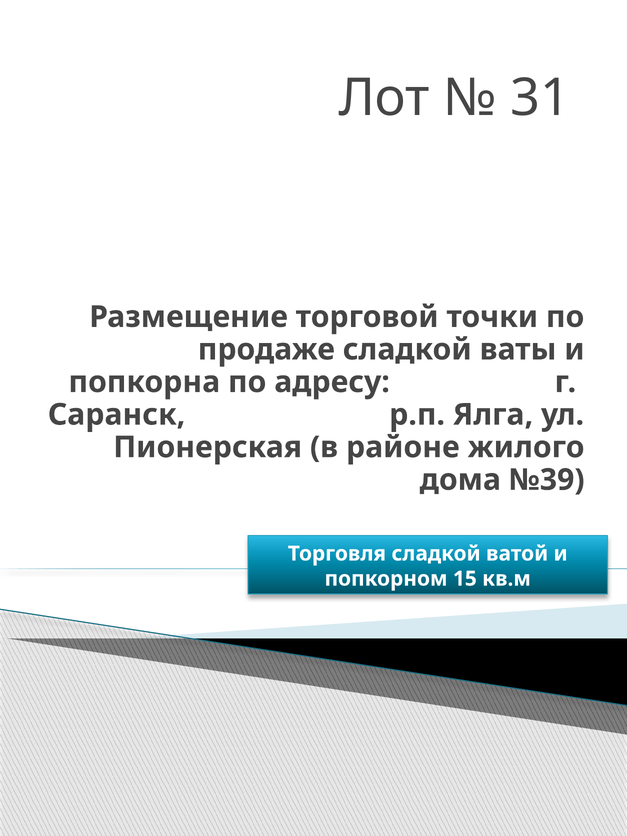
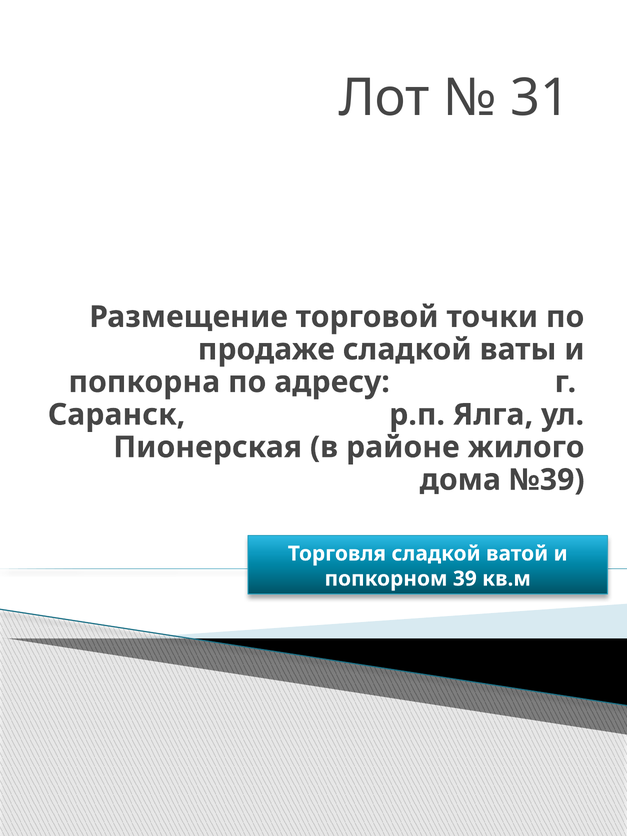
15: 15 -> 39 (465, 579)
